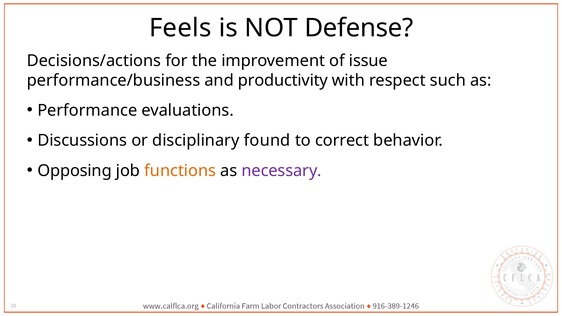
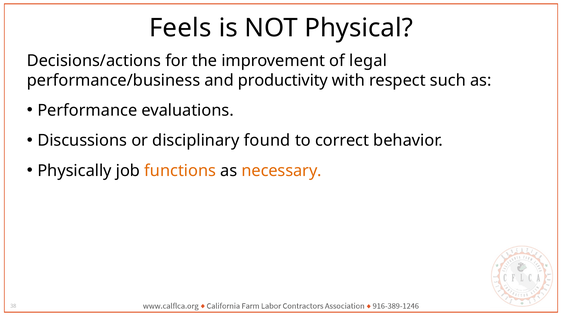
Defense: Defense -> Physical (359, 28)
issue: issue -> legal (368, 61)
Opposing: Opposing -> Physically (75, 171)
necessary colour: purple -> orange (282, 171)
